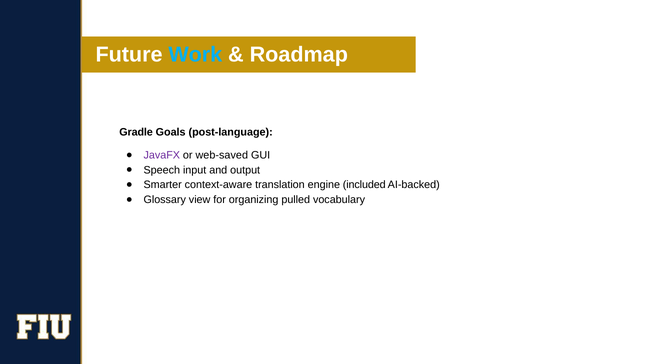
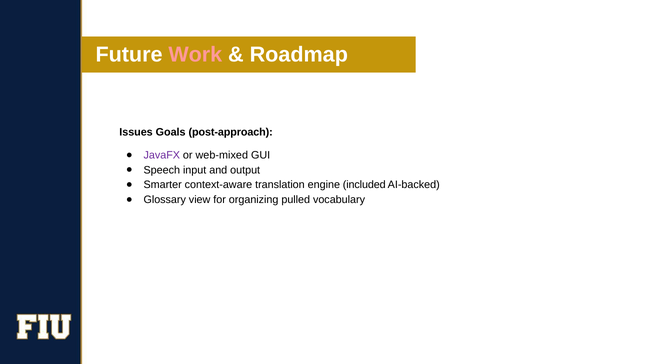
Work colour: light blue -> pink (195, 54)
Gradle: Gradle -> Issues (136, 132)
post-language: post-language -> post-approach (231, 132)
web-saved: web-saved -> web-mixed (222, 155)
